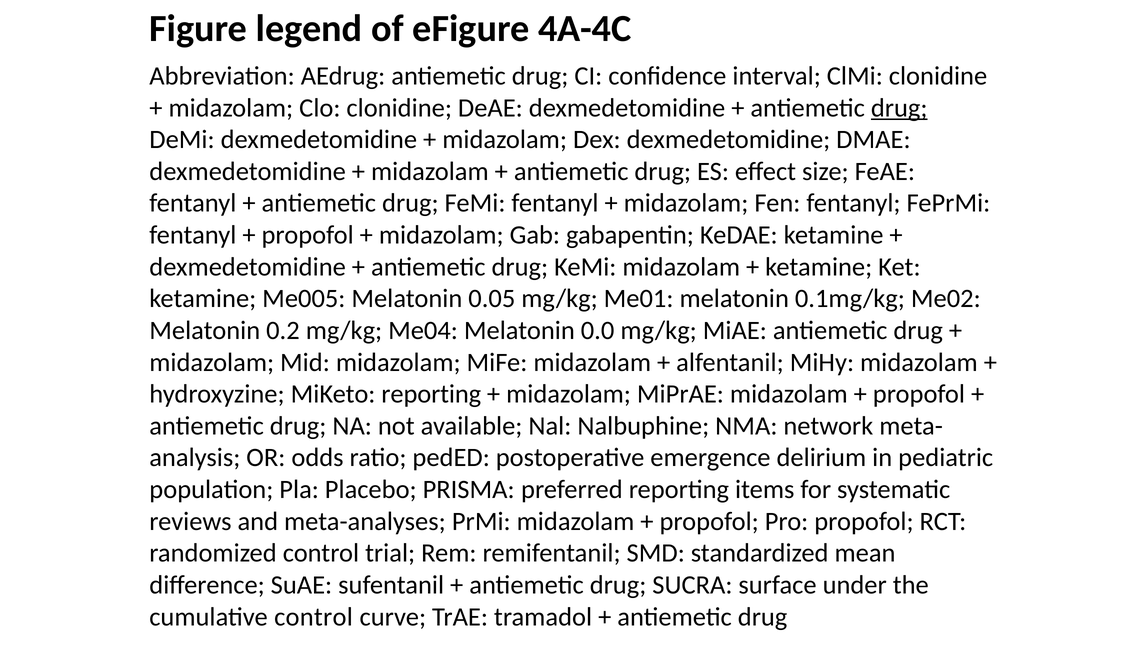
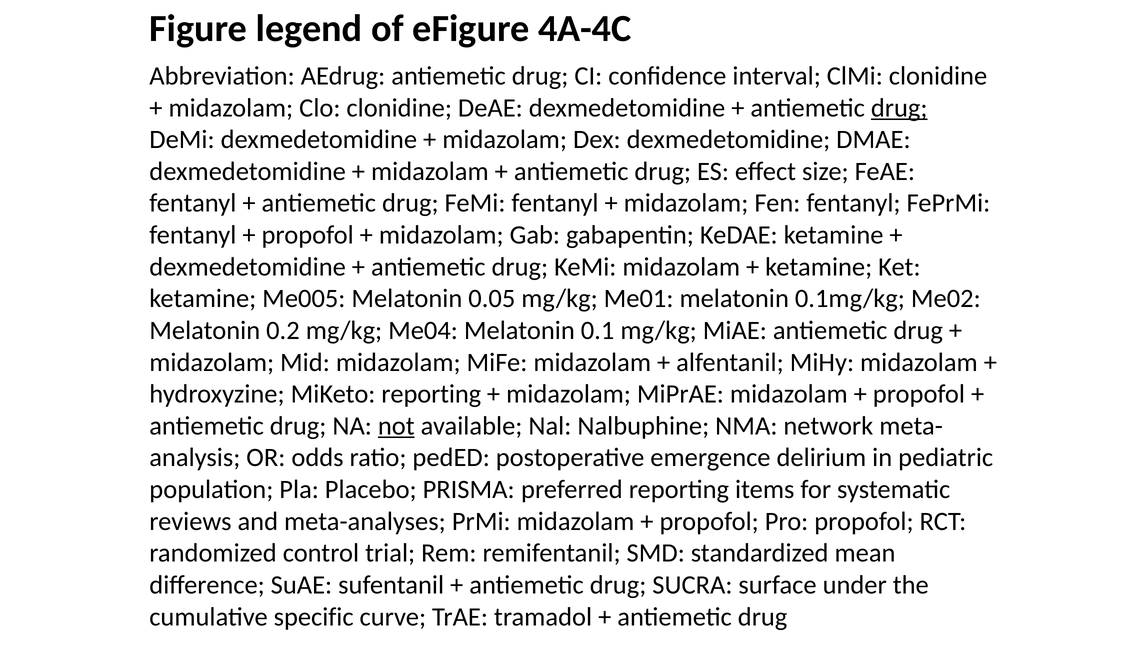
0.0: 0.0 -> 0.1 (598, 330)
not underline: none -> present (396, 426)
cumulative control: control -> specific (314, 617)
